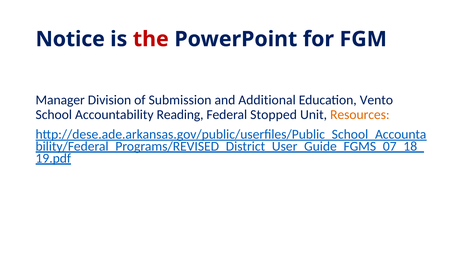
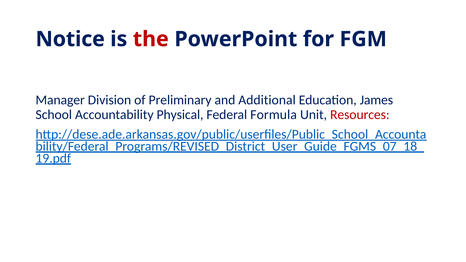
Submission: Submission -> Preliminary (180, 100)
Vento: Vento -> James (376, 100)
Reading: Reading -> Physical (180, 115)
Stopped: Stopped -> Formula (274, 115)
Resources colour: orange -> red (360, 115)
